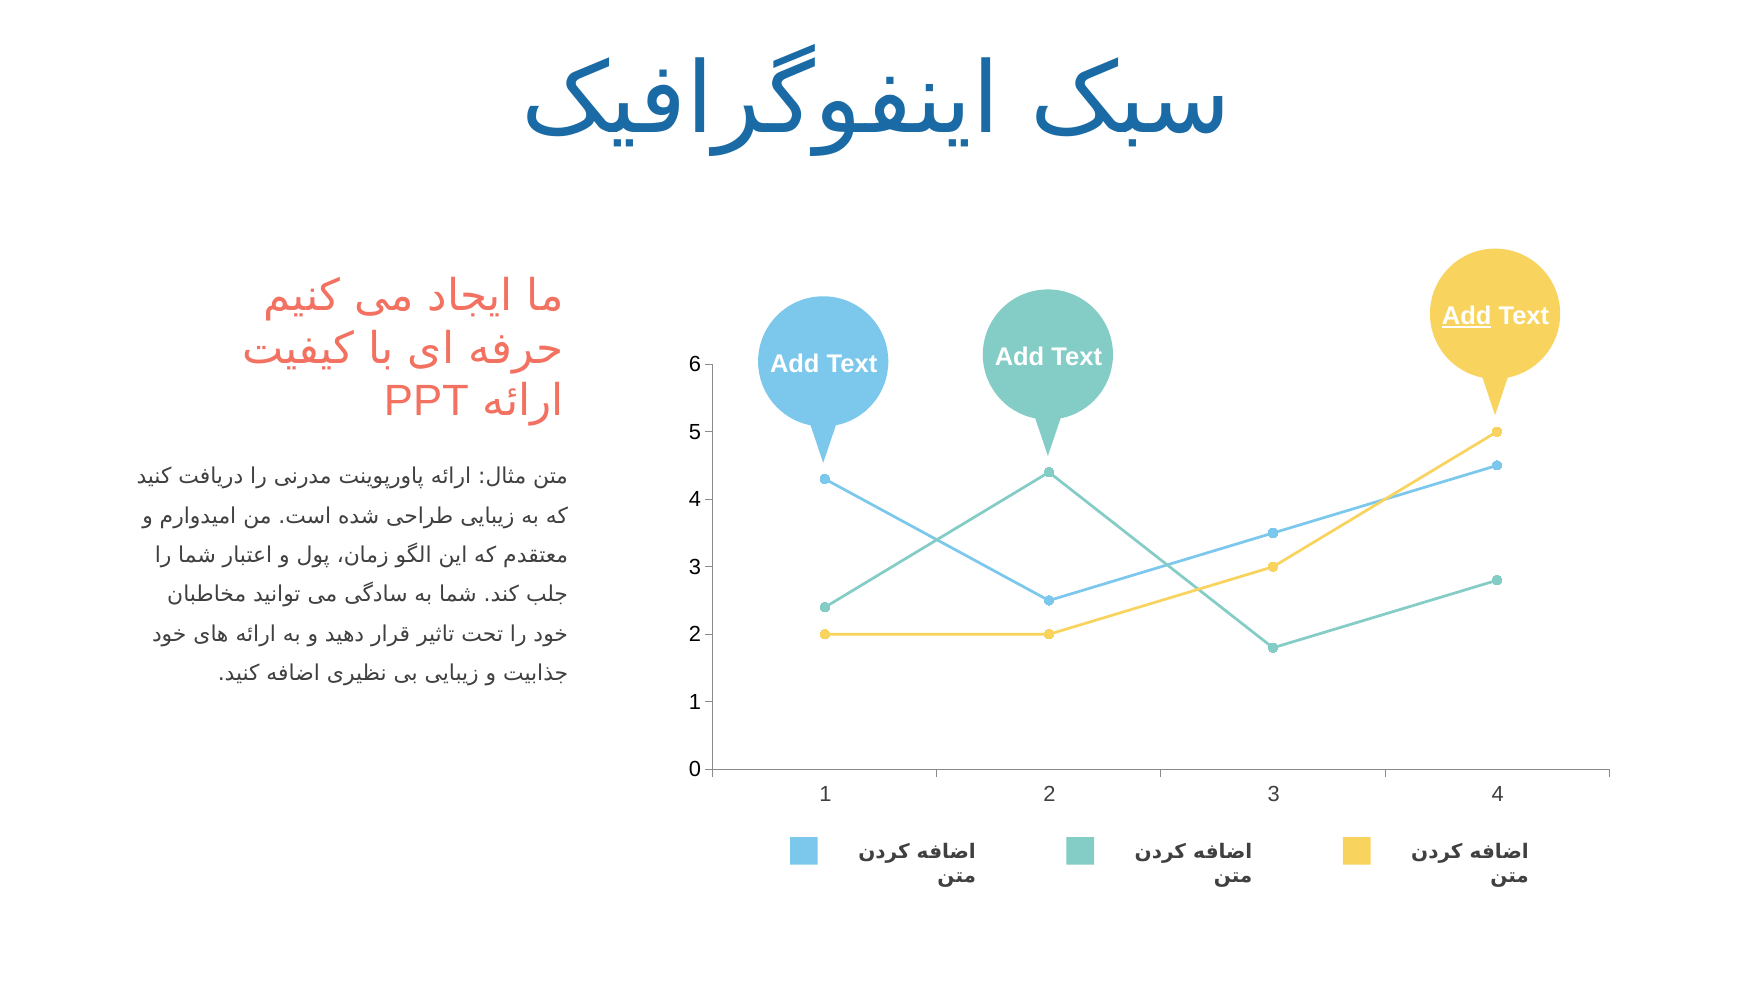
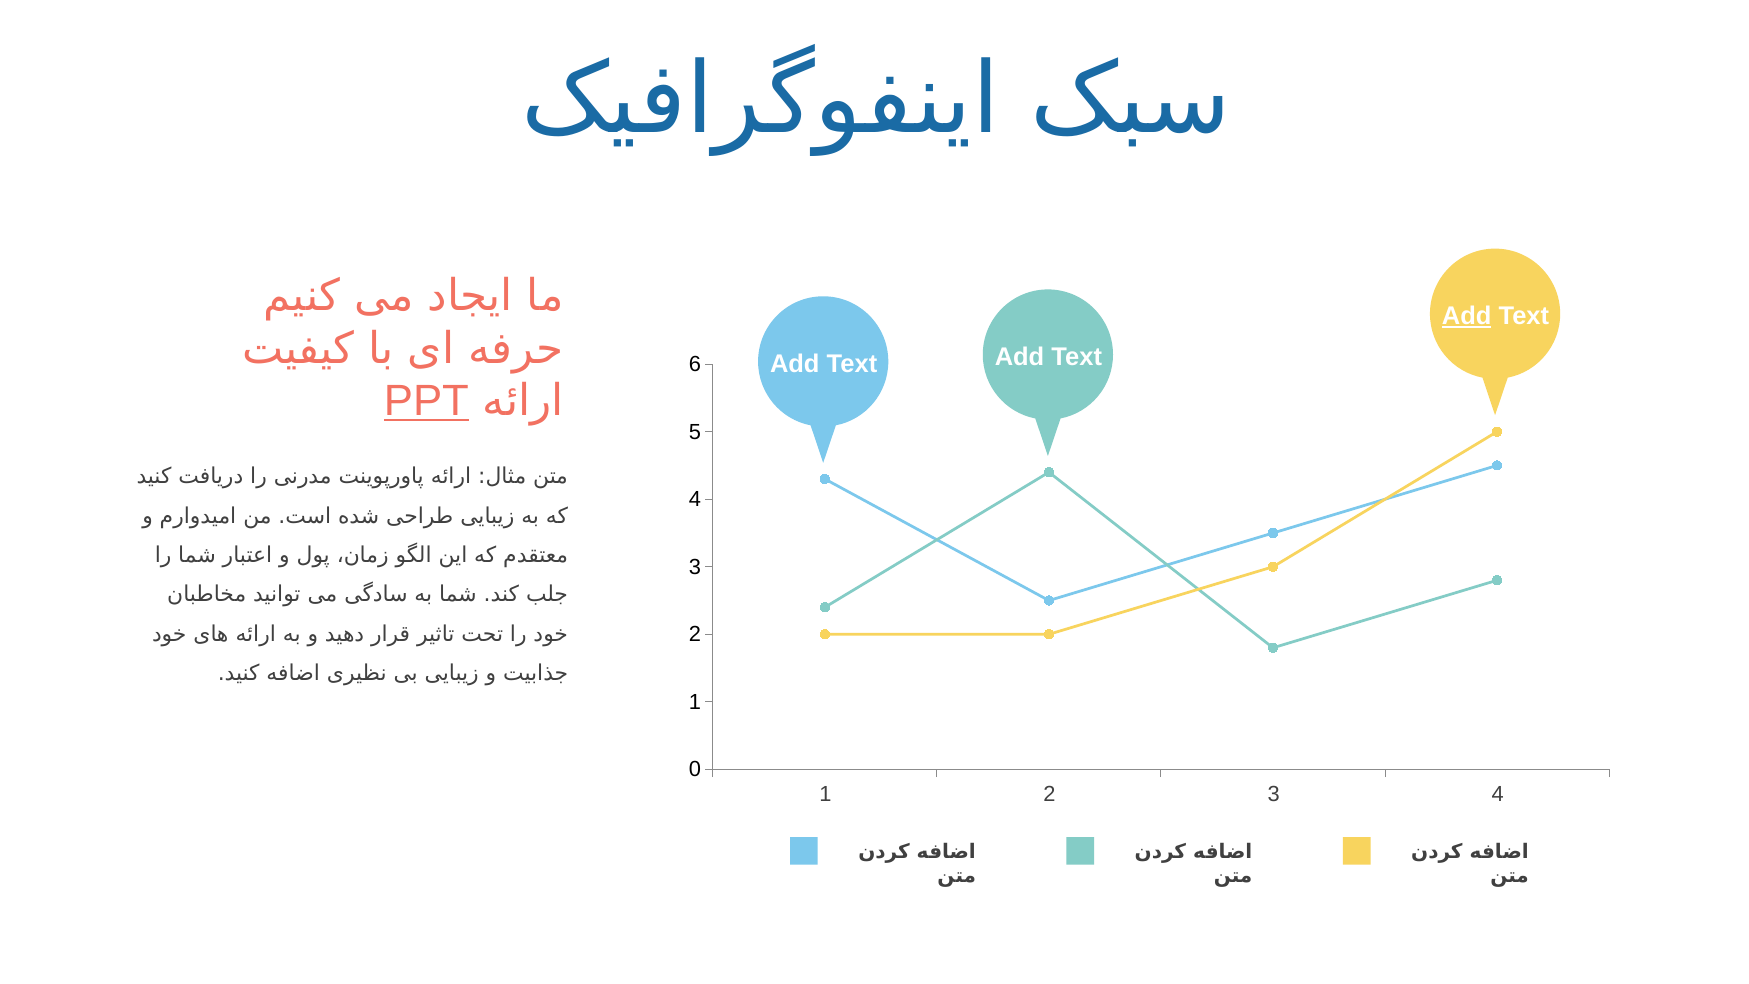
PPT underline: none -> present (426, 401)
